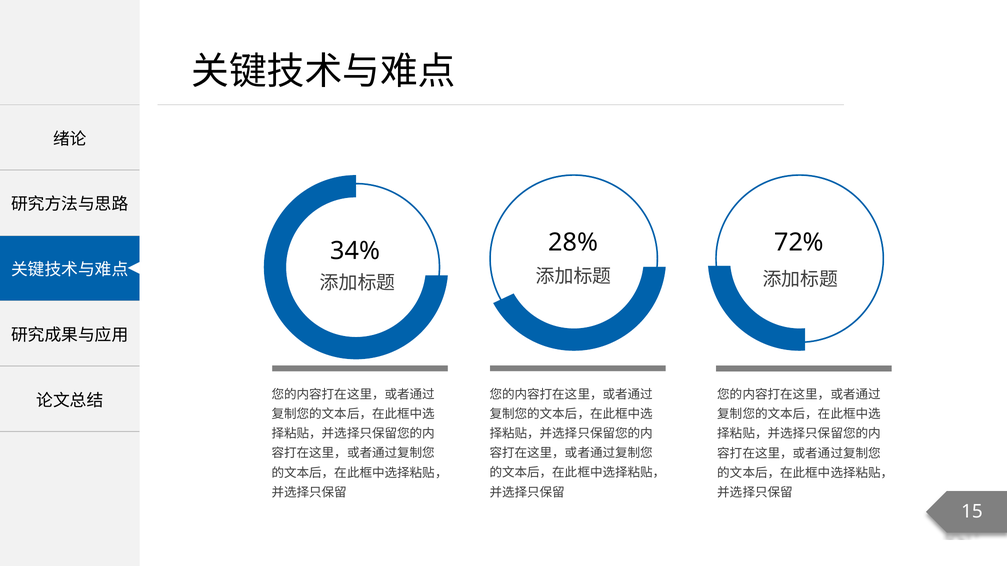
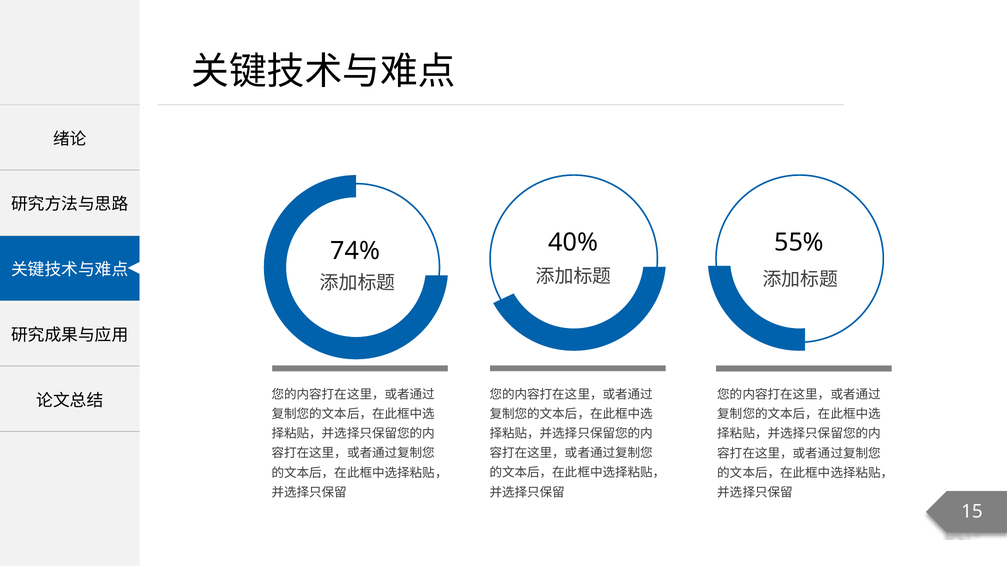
28%: 28% -> 40% (573, 242)
72%: 72% -> 55% (799, 242)
34%: 34% -> 74% (355, 251)
